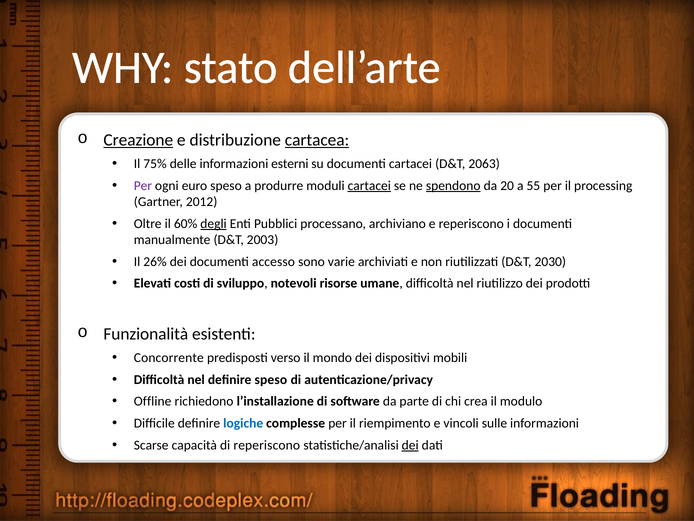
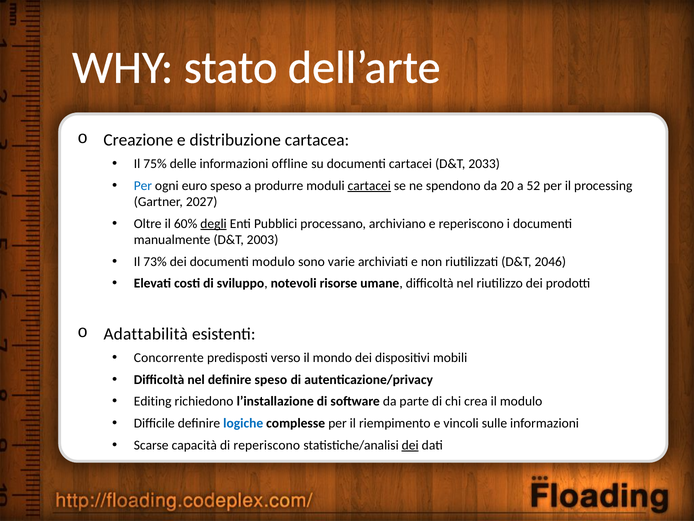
Creazione underline: present -> none (138, 140)
cartacea underline: present -> none (317, 140)
esterni: esterni -> offline (290, 164)
2063: 2063 -> 2033 (484, 164)
Per colour: purple -> blue (143, 185)
spendono underline: present -> none (453, 185)
55: 55 -> 52 (533, 185)
2012: 2012 -> 2027 (202, 202)
26%: 26% -> 73% (155, 261)
documenti accesso: accesso -> modulo (273, 261)
2030: 2030 -> 2046 (550, 261)
Funzionalità: Funzionalità -> Adattabilità (146, 334)
Offline: Offline -> Editing (153, 401)
